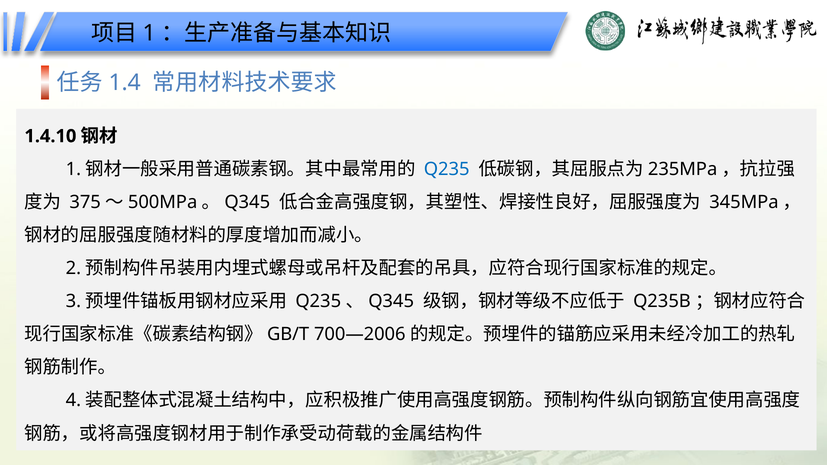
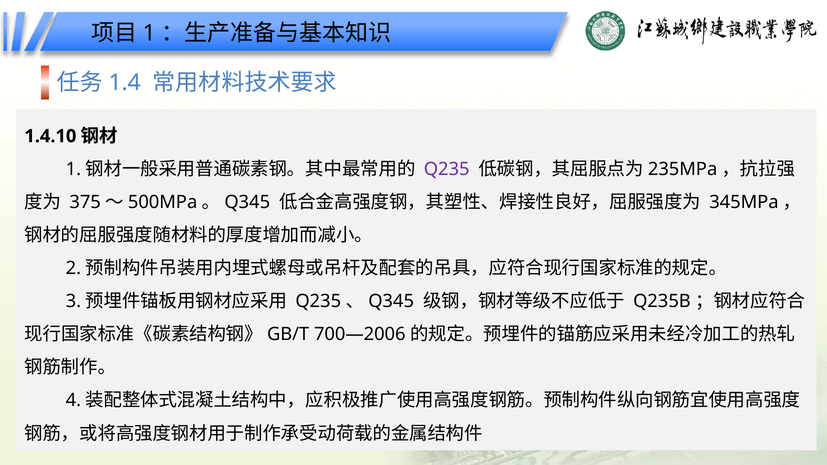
Q235 colour: blue -> purple (447, 169)
